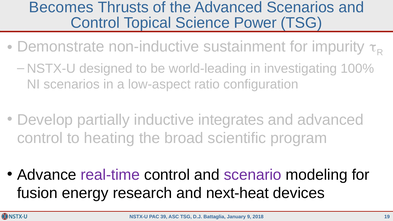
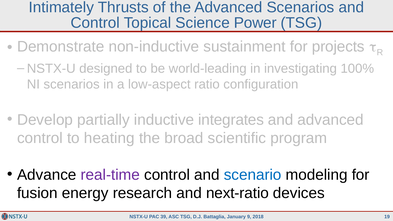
Becomes: Becomes -> Intimately (61, 7)
impurity: impurity -> projects (338, 47)
scenario colour: purple -> blue (253, 175)
next-heat: next-heat -> next-ratio (237, 193)
